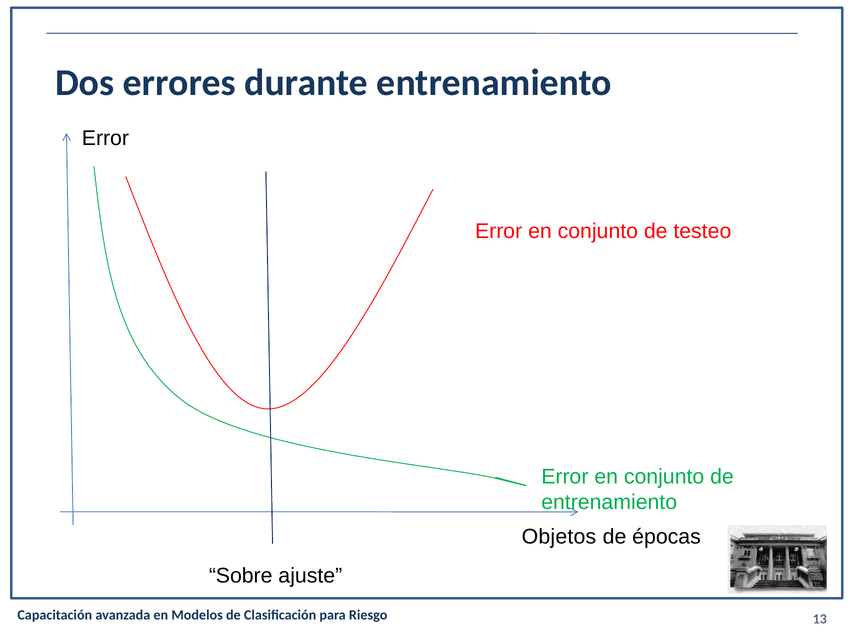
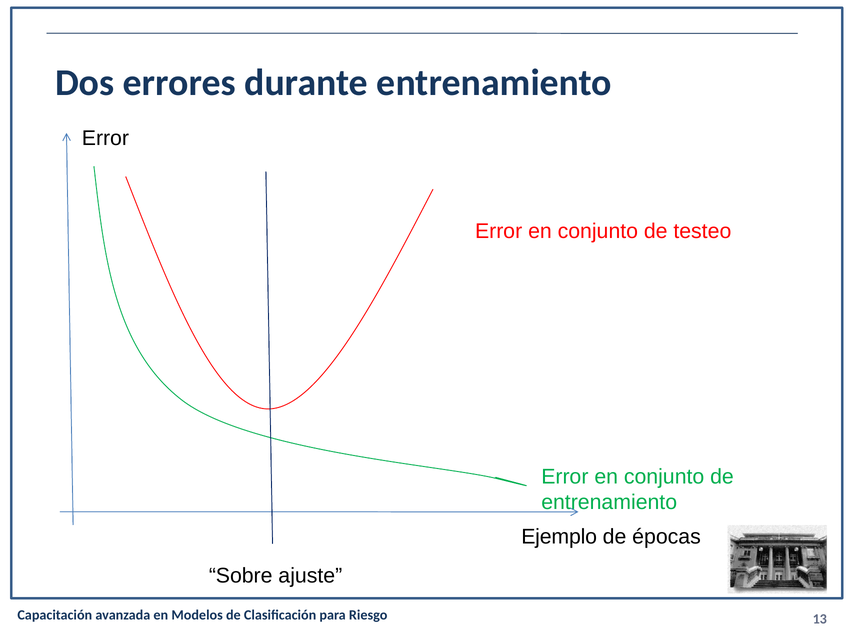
Objetos: Objetos -> Ejemplo (559, 537)
